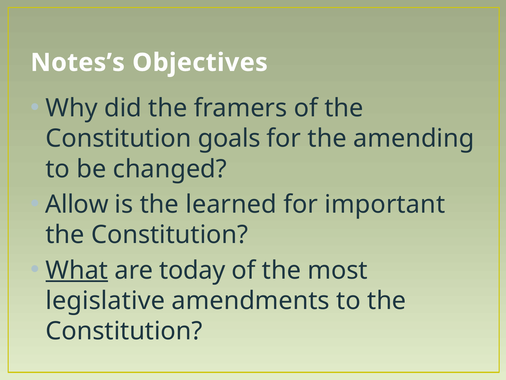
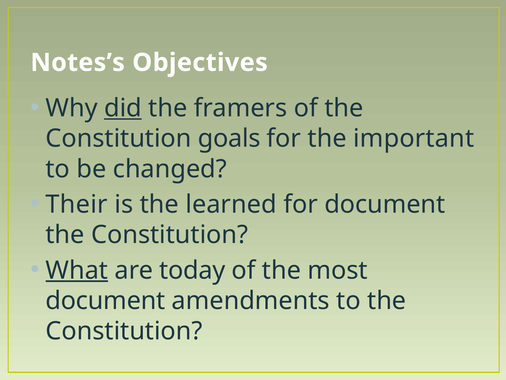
did underline: none -> present (123, 108)
amending: amending -> important (414, 138)
Allow: Allow -> Their (77, 204)
for important: important -> document (385, 204)
legislative: legislative -> document (105, 300)
